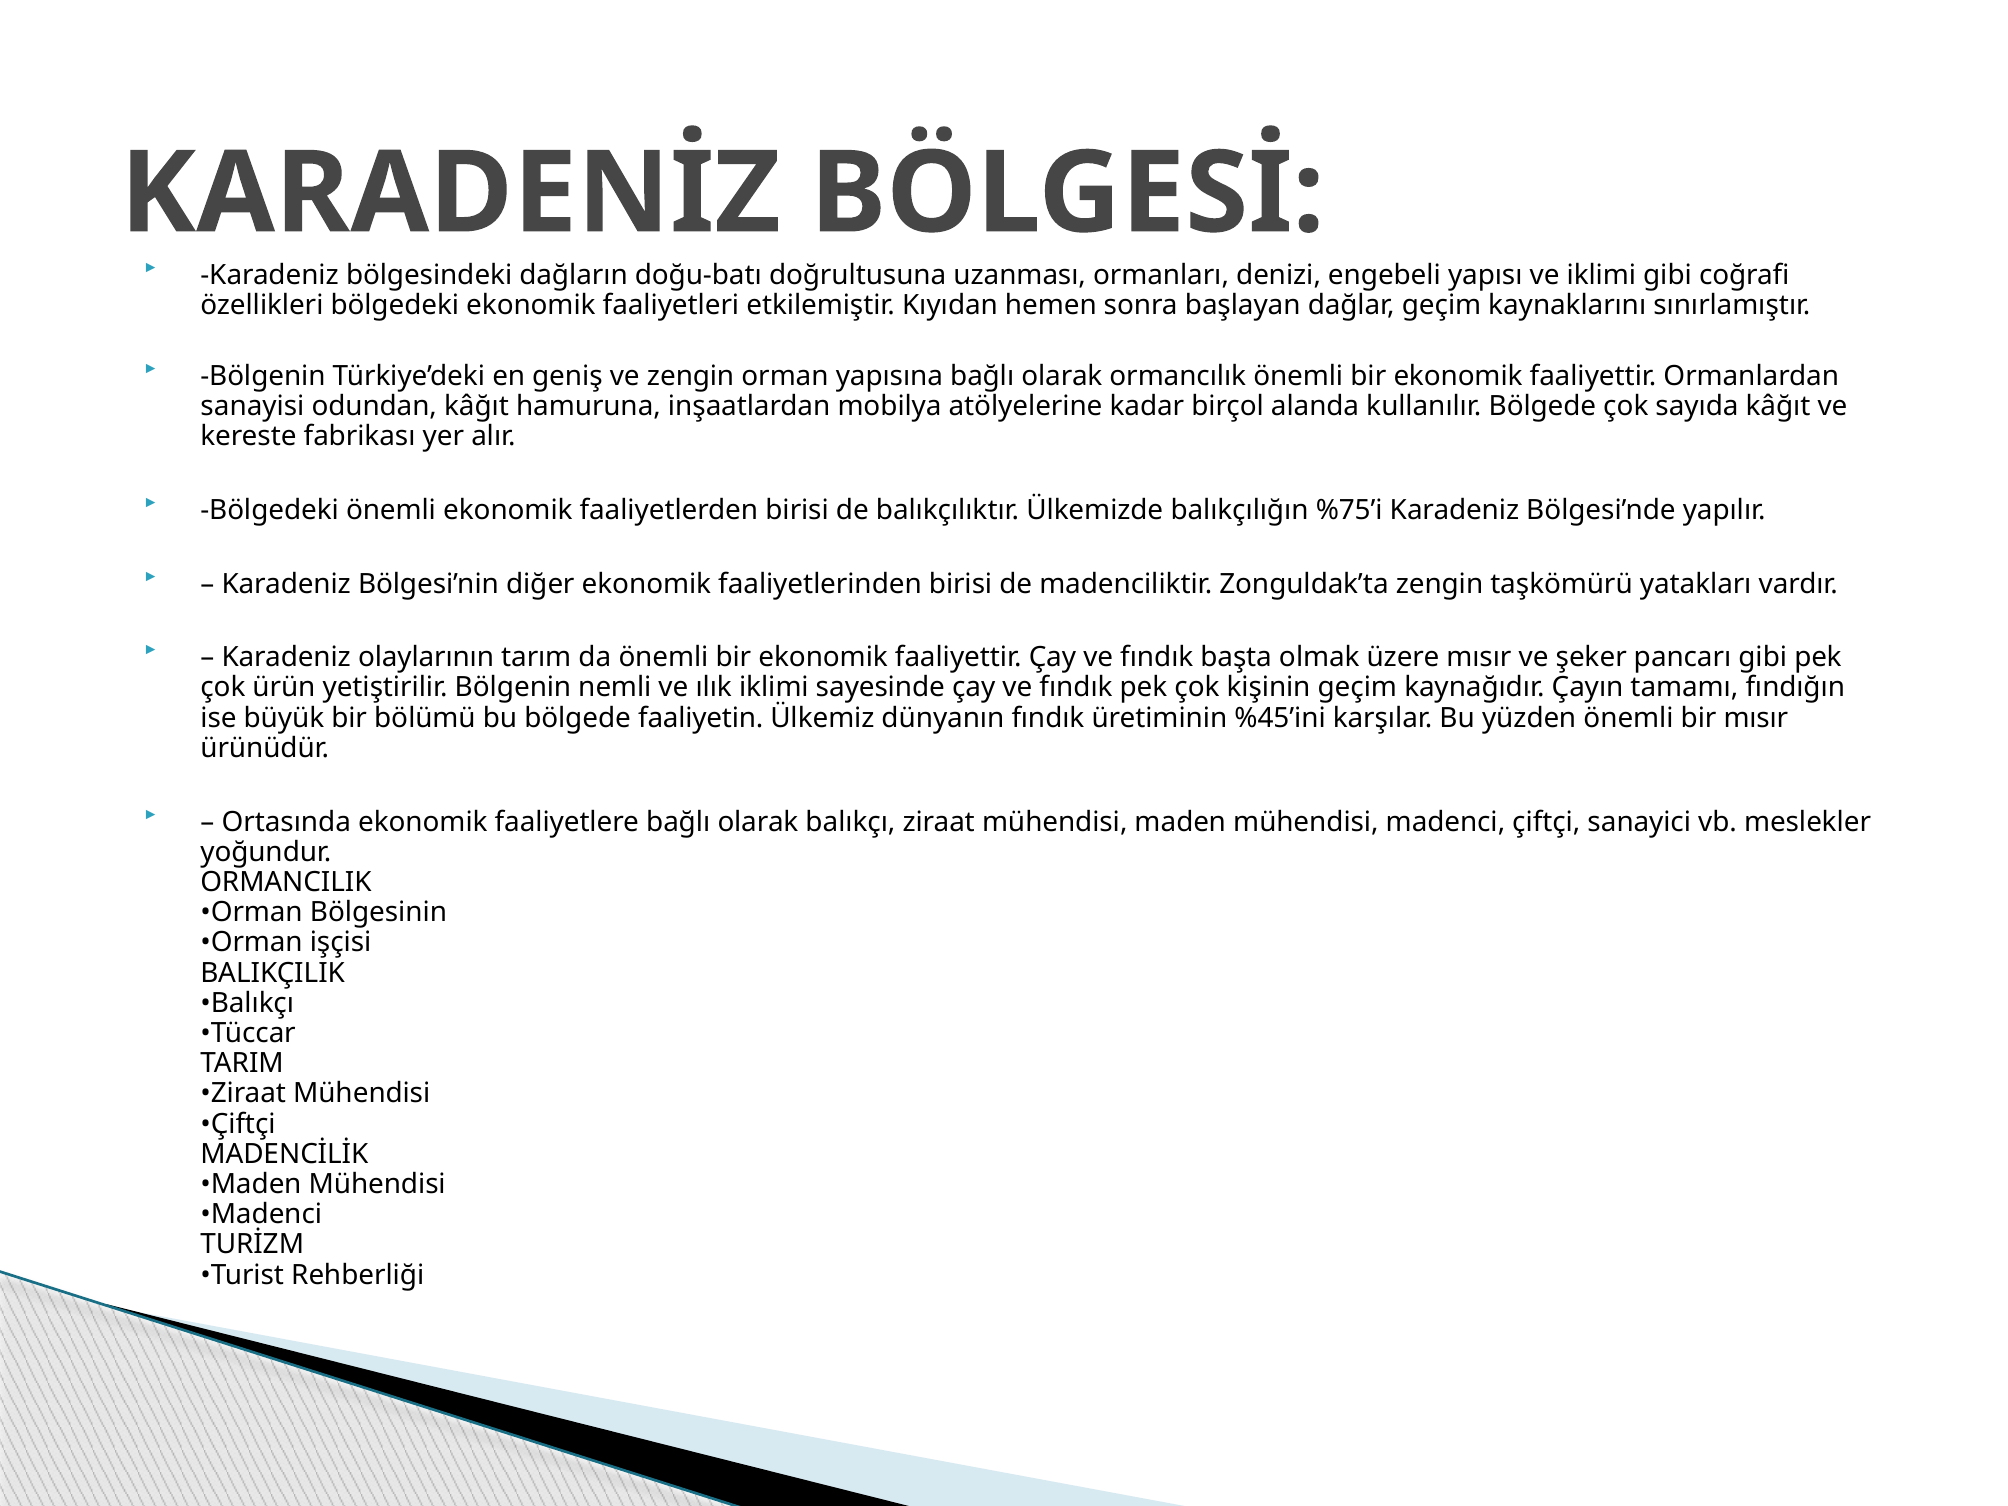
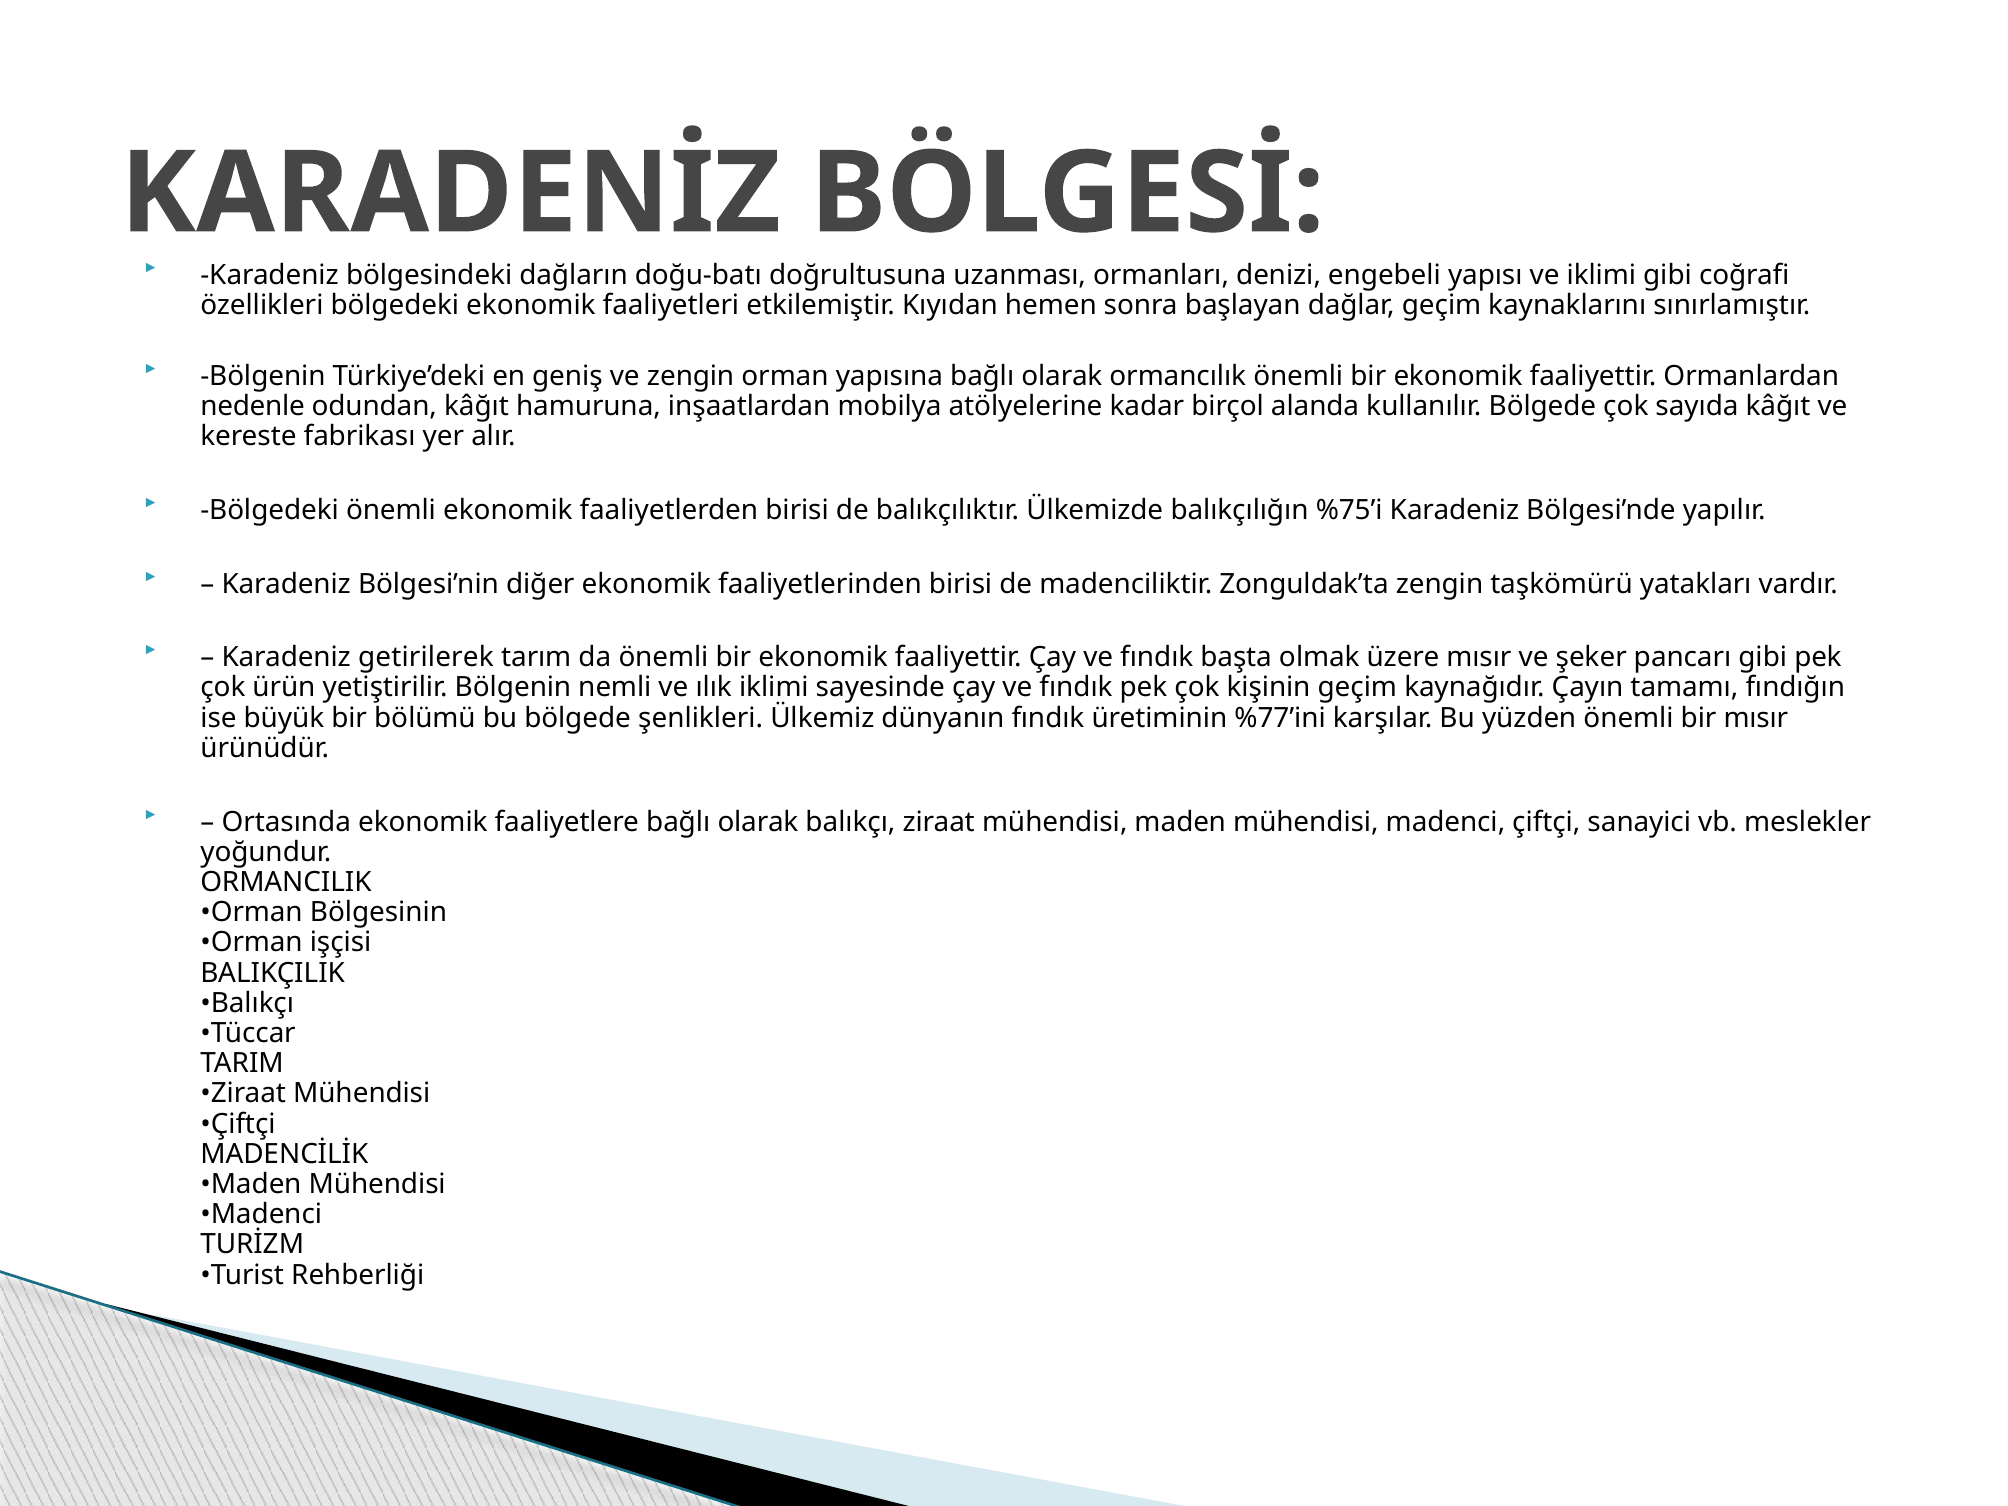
sanayisi: sanayisi -> nedenle (253, 406)
olaylarının: olaylarının -> getirilerek (426, 658)
faaliyetin: faaliyetin -> şenlikleri (701, 718)
%45’ini: %45’ini -> %77’ini (1280, 718)
